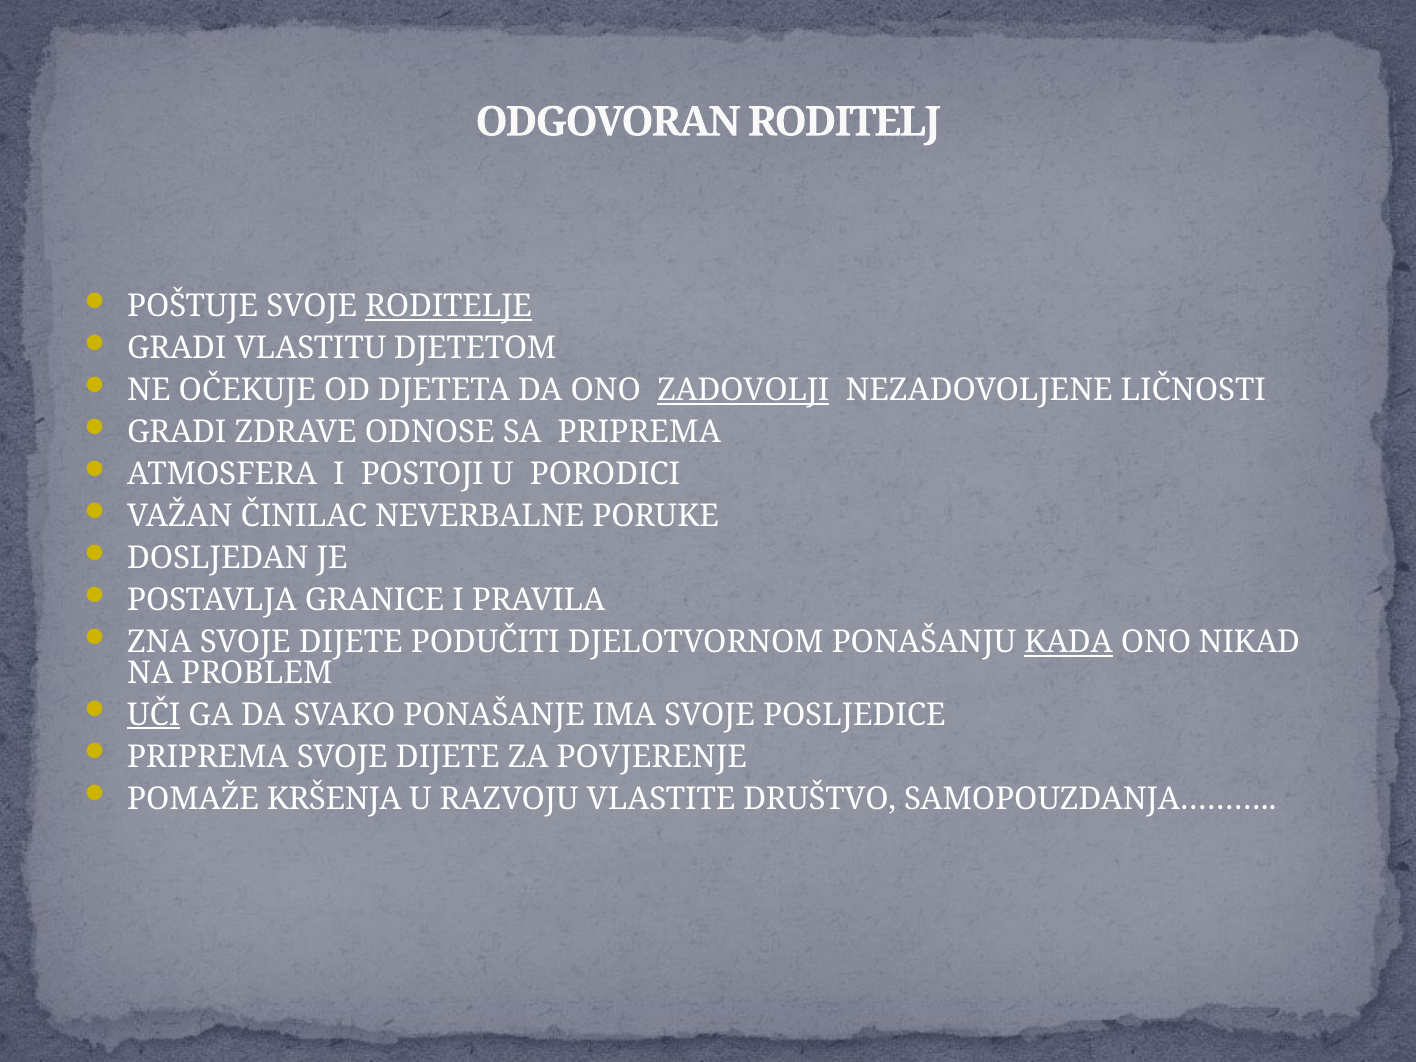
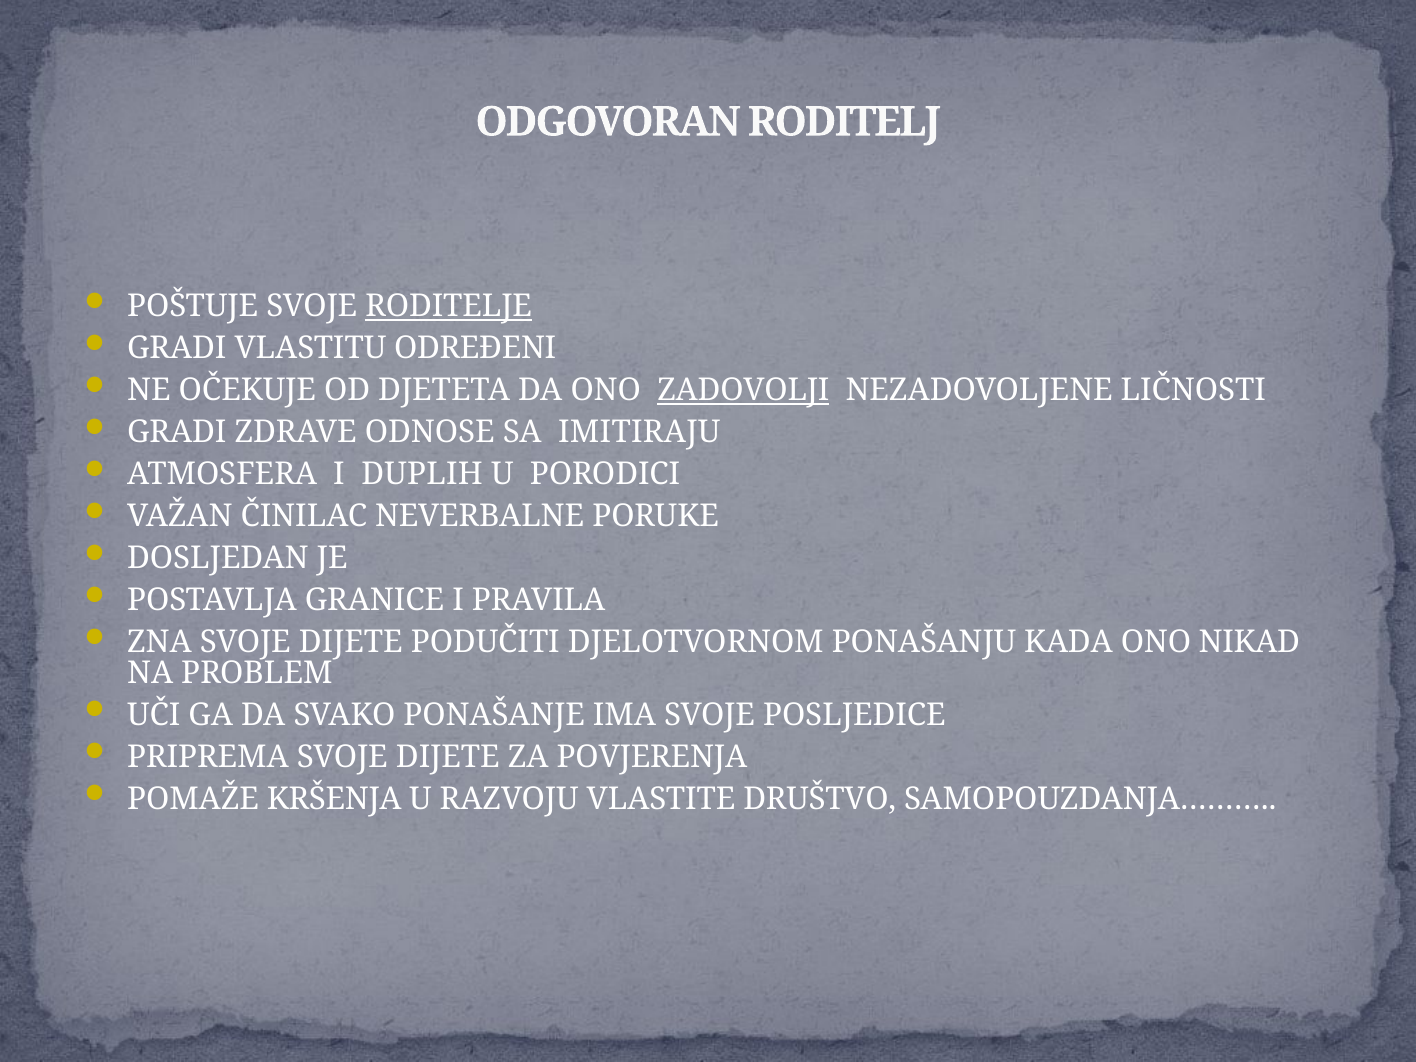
DJETETOM: DJETETOM -> ODREĐENI (475, 348)
SA PRIPREMA: PRIPREMA -> IMITIRAJU (639, 432)
POSTOJI: POSTOJI -> DUPLIH (422, 474)
KADA underline: present -> none (1069, 643)
UČI underline: present -> none (154, 715)
POVJERENJE: POVJERENJE -> POVJERENJA (652, 757)
